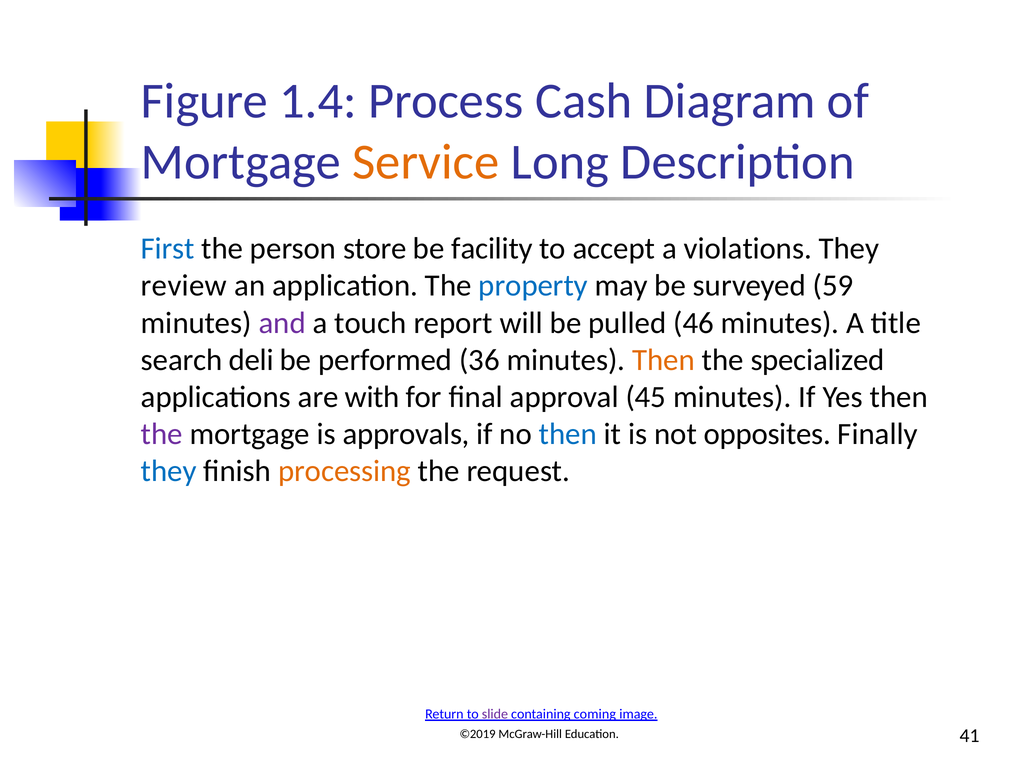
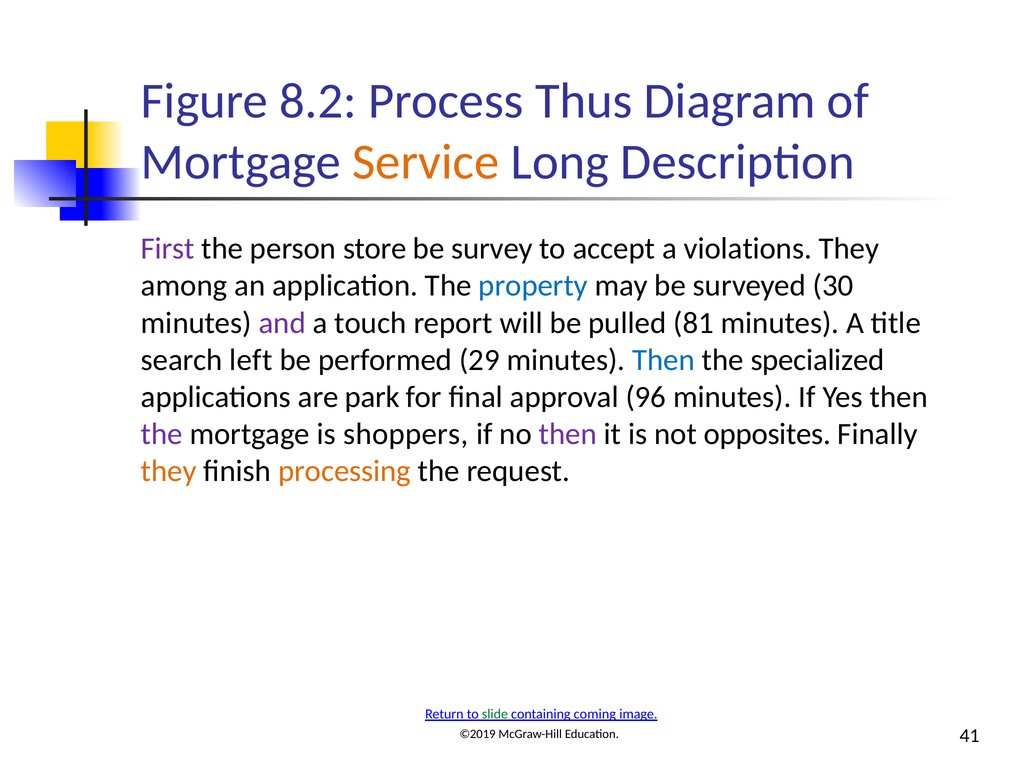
1.4: 1.4 -> 8.2 (318, 101)
Cash: Cash -> Thus (584, 101)
First colour: blue -> purple (168, 249)
facility: facility -> survey (492, 249)
review: review -> among (184, 286)
59: 59 -> 30 (833, 286)
46: 46 -> 81 (694, 323)
deli: deli -> left (251, 360)
36: 36 -> 29 (479, 360)
Then colour: orange -> blue (663, 360)
with: with -> park (372, 397)
45: 45 -> 96 (646, 397)
approvals: approvals -> shoppers (406, 434)
then colour: blue -> purple (568, 434)
they colour: blue -> orange (169, 471)
slide colour: purple -> green (495, 714)
